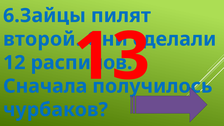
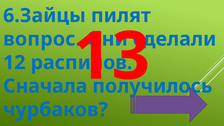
второй: второй -> вопрос (42, 39)
